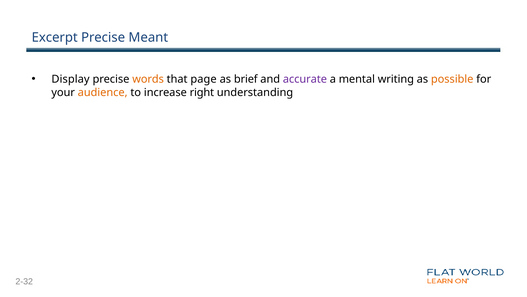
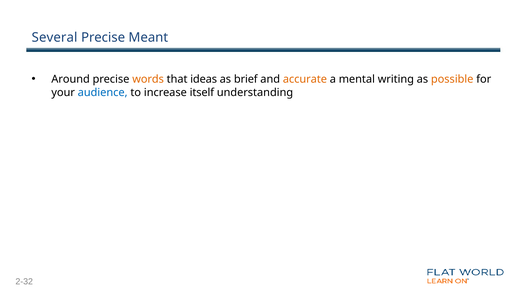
Excerpt: Excerpt -> Several (55, 38)
Display: Display -> Around (71, 79)
page: page -> ideas (204, 79)
accurate colour: purple -> orange (305, 79)
audience colour: orange -> blue (103, 92)
right: right -> itself (202, 92)
